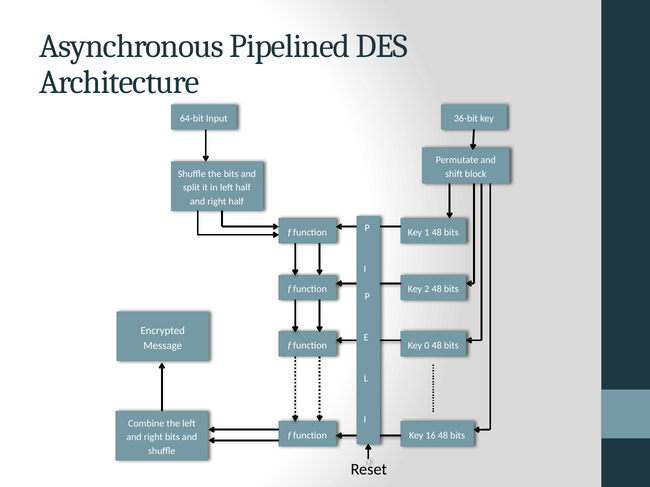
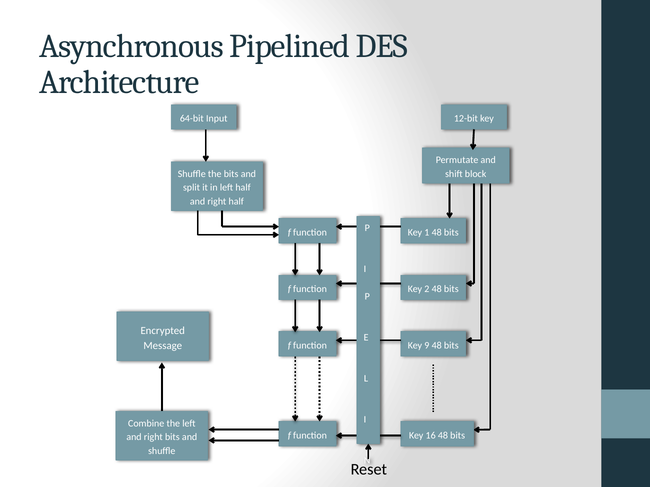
36-bit: 36-bit -> 12-bit (466, 119)
0: 0 -> 9 (427, 346)
